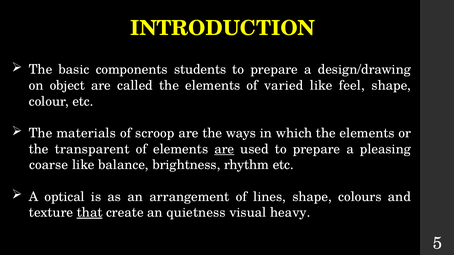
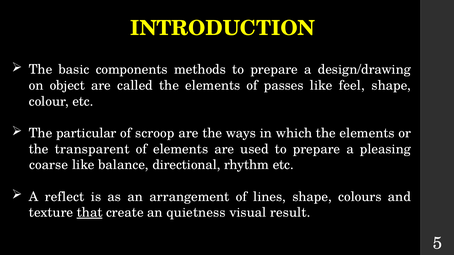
students: students -> methods (200, 70)
varied: varied -> passes (284, 86)
materials: materials -> particular (86, 133)
are underline: present -> none (224, 149)
brightness: brightness -> directional (186, 165)
optical: optical -> reflect (65, 197)
heavy: heavy -> result (290, 213)
